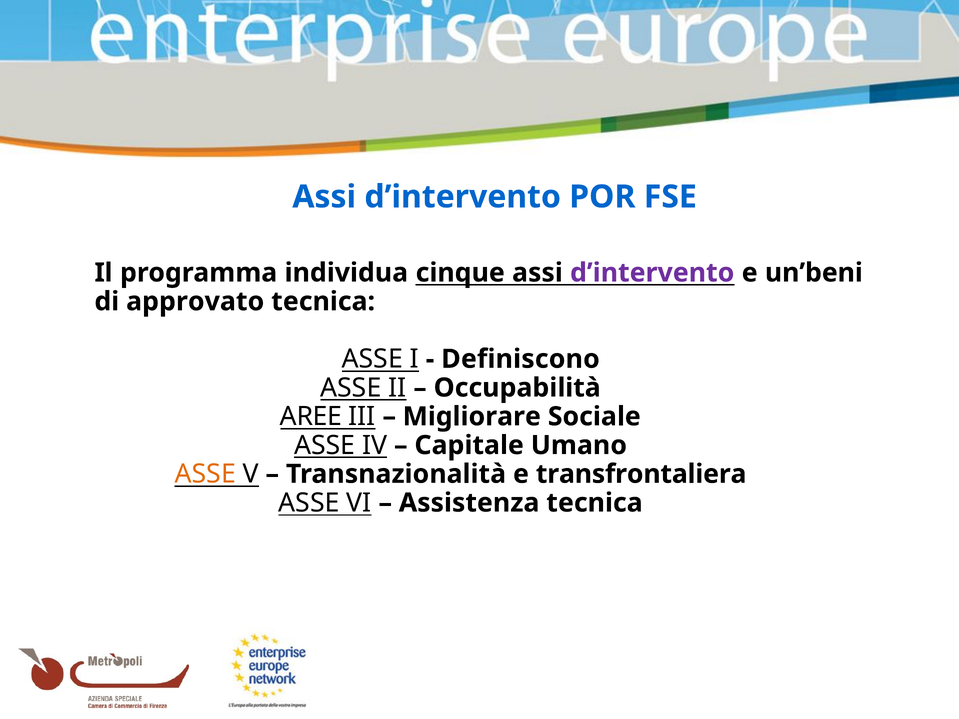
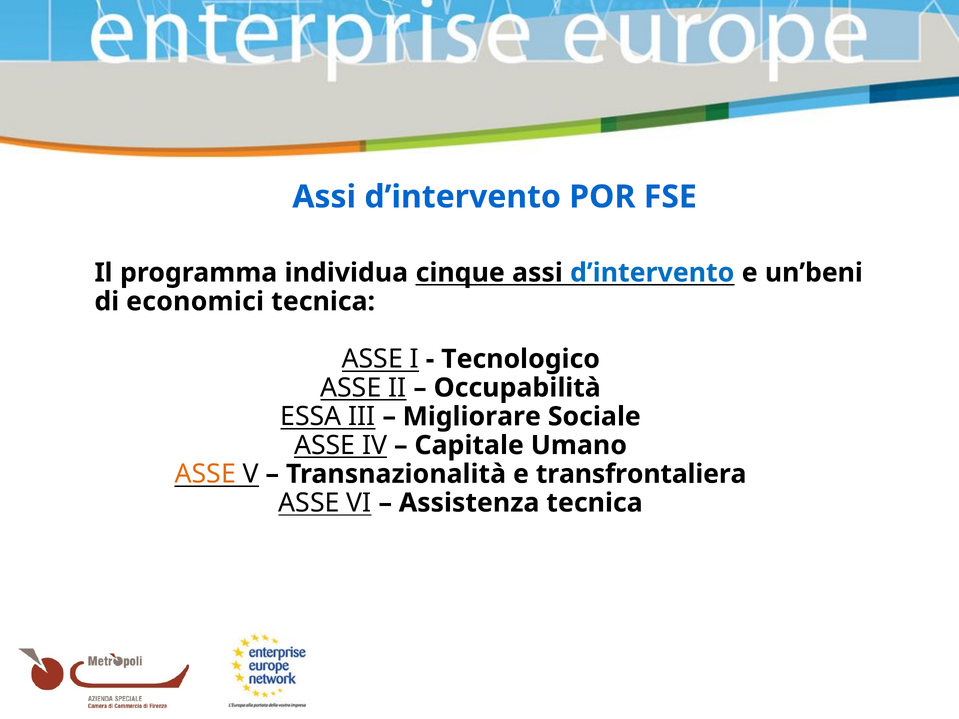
d’intervento colour: purple -> blue (652, 273)
approvato: approvato -> economici (195, 302)
Definiscono: Definiscono -> Tecnologico (521, 359)
AREE: AREE -> ESSA (311, 417)
